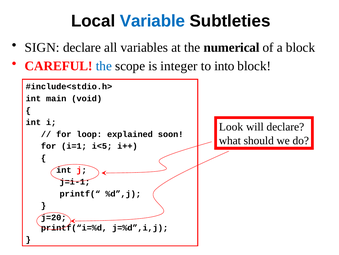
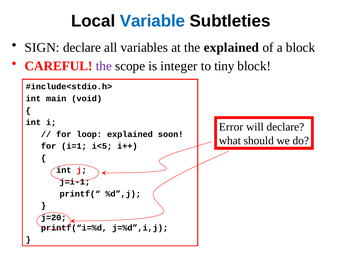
the numerical: numerical -> explained (231, 47)
the colour: blue -> purple (104, 66)
into: into -> tiny (224, 66)
Look: Look -> Error (231, 127)
